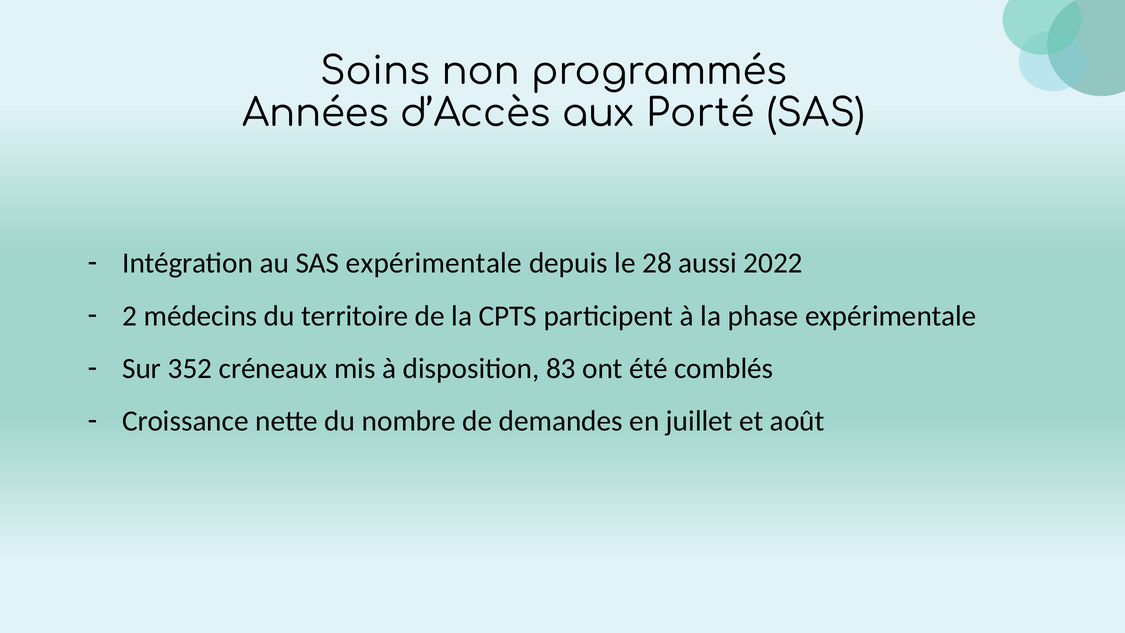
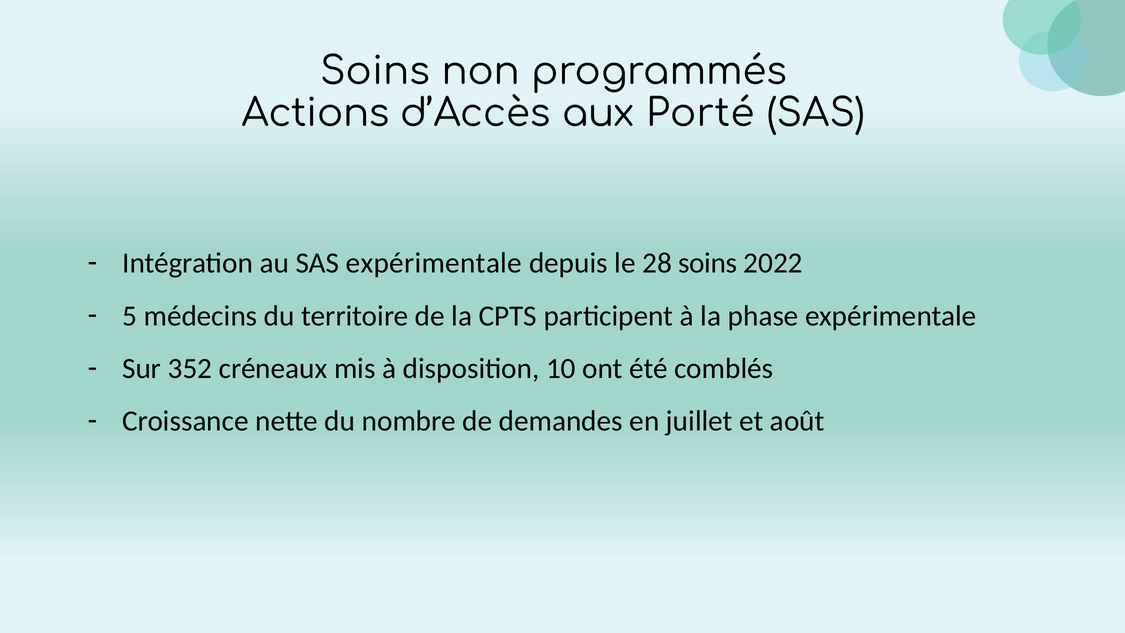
Années: Années -> Actions (316, 113)
28 aussi: aussi -> soins (708, 263)
2: 2 -> 5 (130, 316)
83: 83 -> 10 (561, 368)
